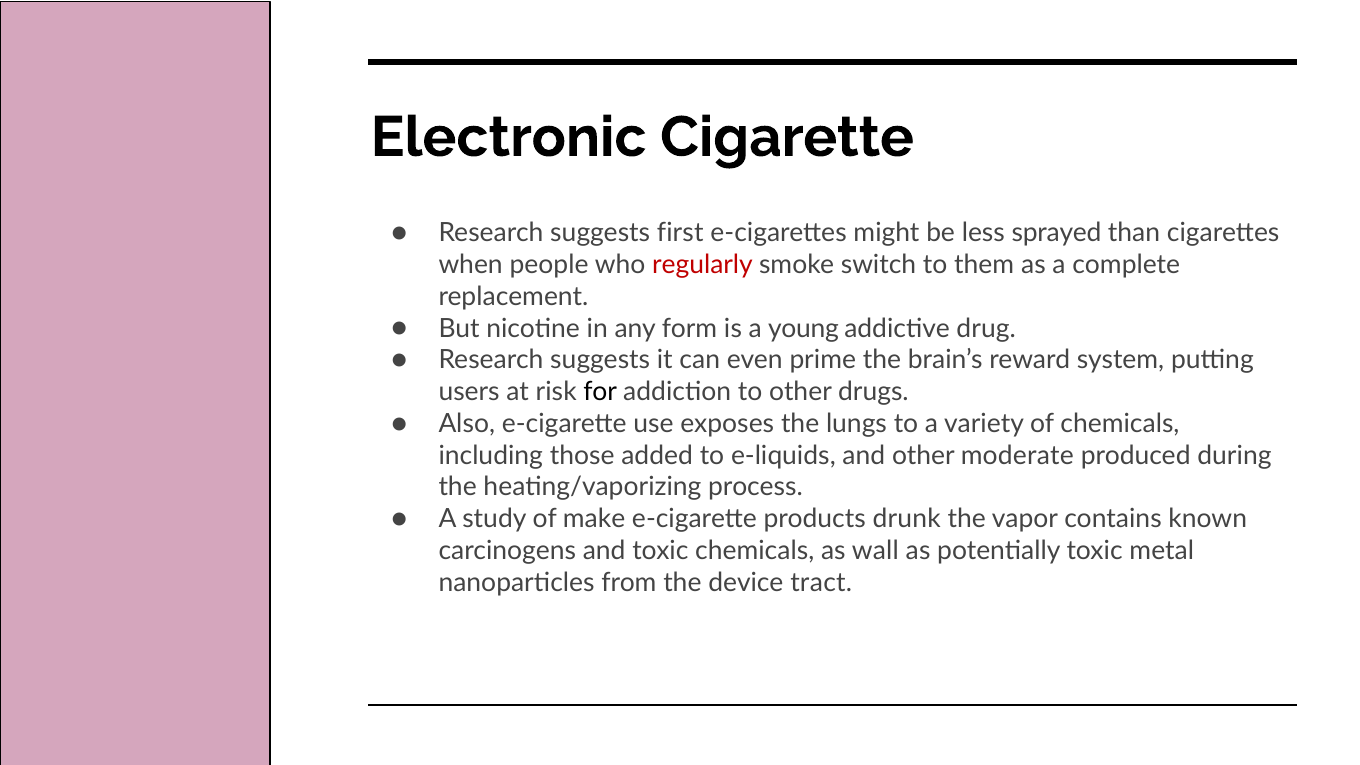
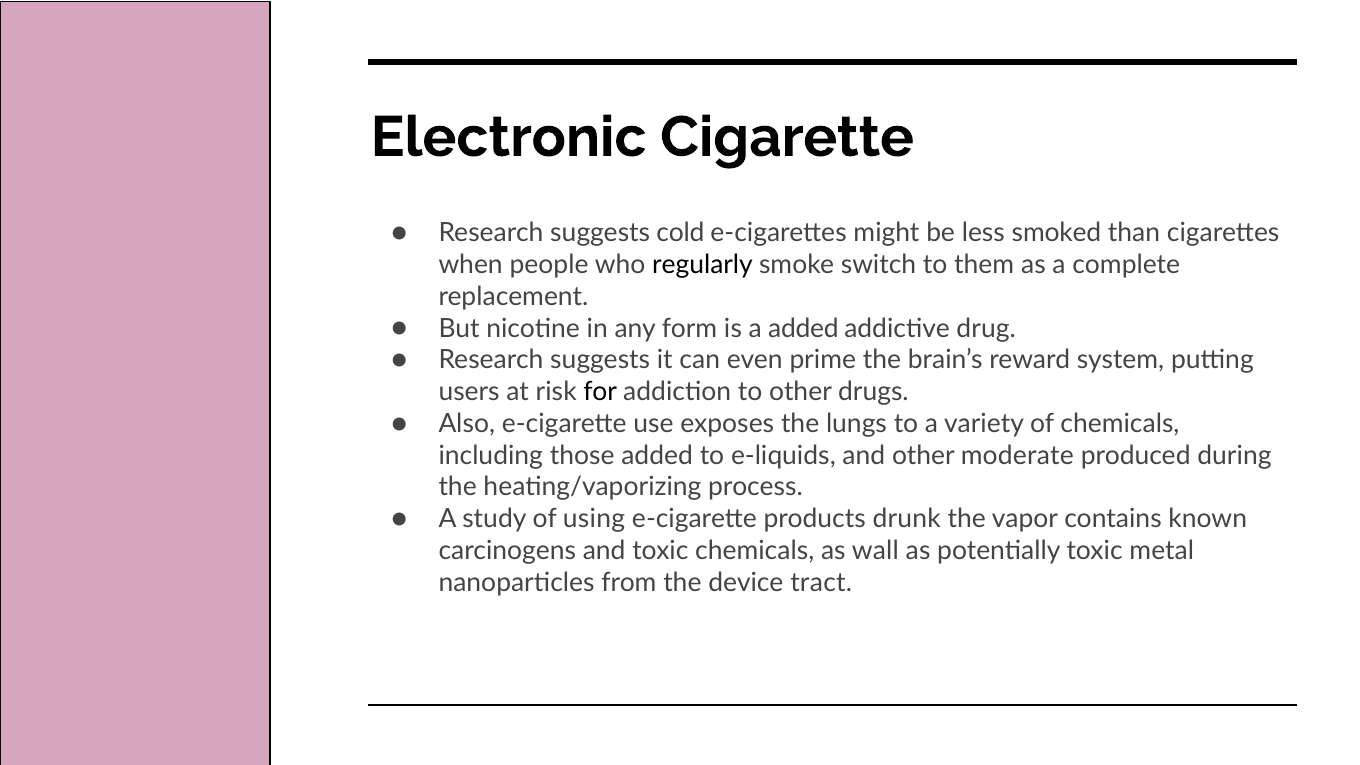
first: first -> cold (680, 233)
sprayed: sprayed -> smoked (1057, 233)
regularly colour: red -> black (702, 265)
a young: young -> added (803, 328)
make: make -> using (594, 519)
